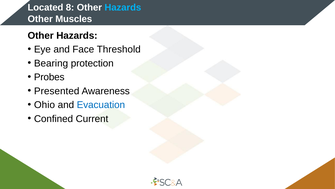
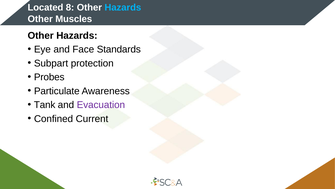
Threshold: Threshold -> Standards (119, 49)
Bearing: Bearing -> Subpart (51, 63)
Presented: Presented -> Particulate (57, 91)
Ohio: Ohio -> Tank (45, 105)
Evacuation colour: blue -> purple (101, 105)
